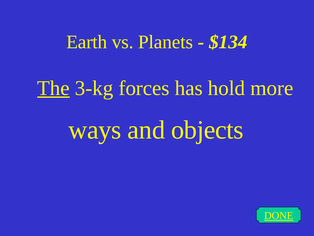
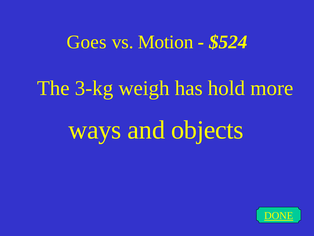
Earth: Earth -> Goes (87, 42)
Planets: Planets -> Motion (166, 42)
$134: $134 -> $524 (228, 42)
The underline: present -> none (53, 88)
forces: forces -> weigh (144, 88)
